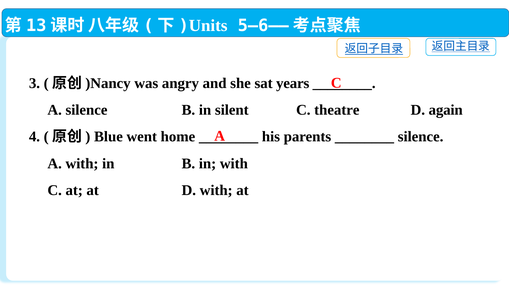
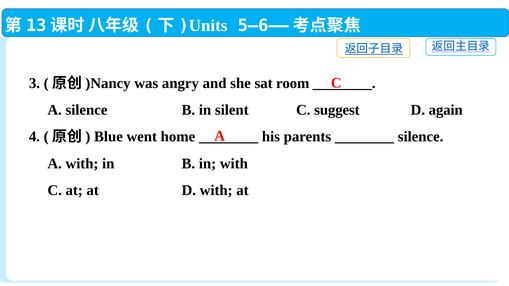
years: years -> room (293, 83)
theatre: theatre -> suggest (337, 110)
